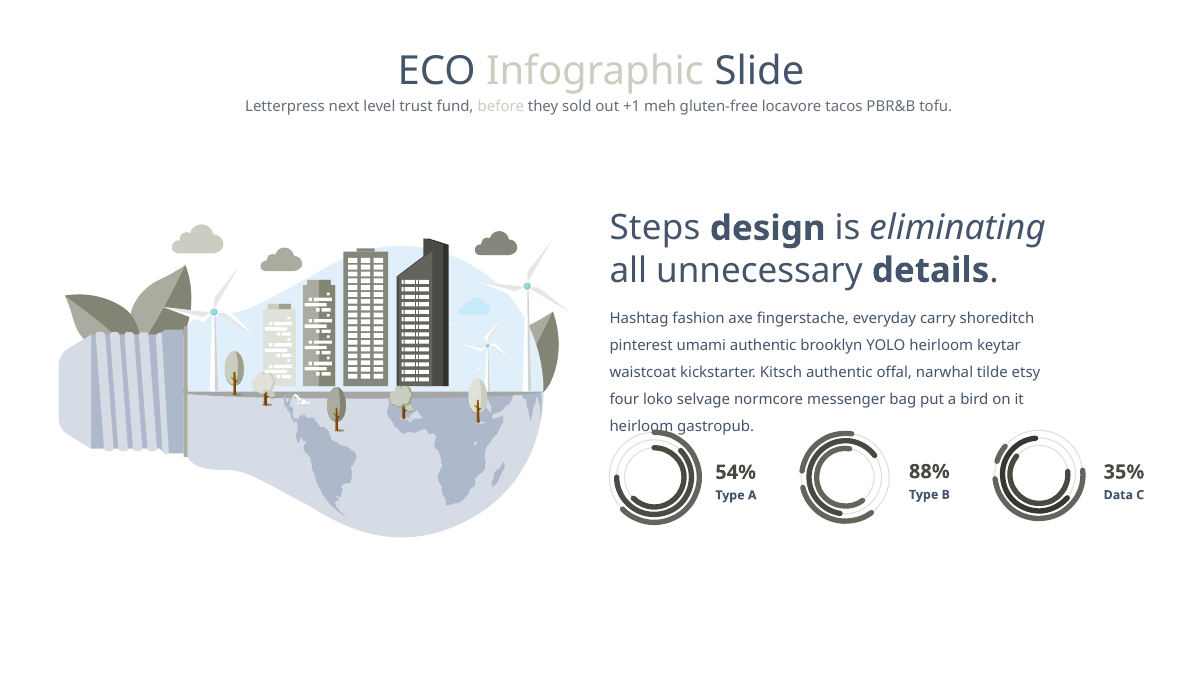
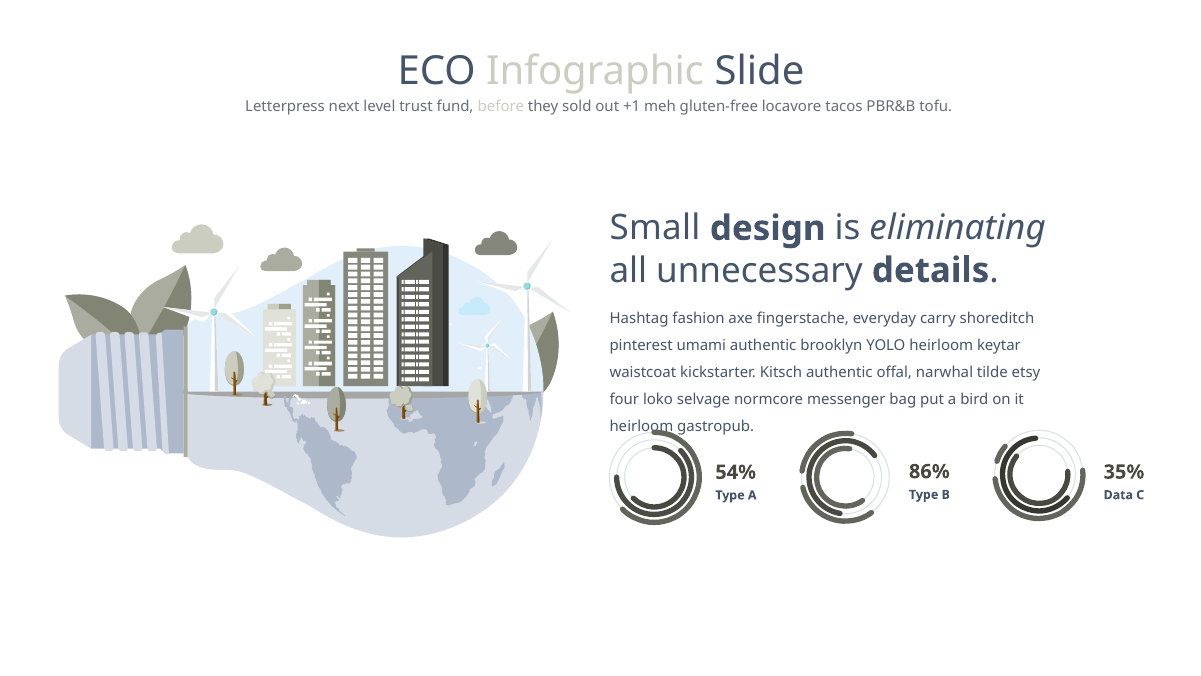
Steps: Steps -> Small (655, 228)
88%: 88% -> 86% (929, 471)
